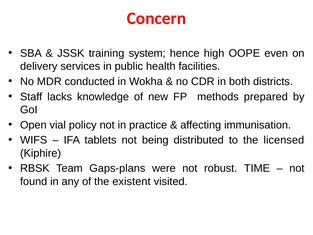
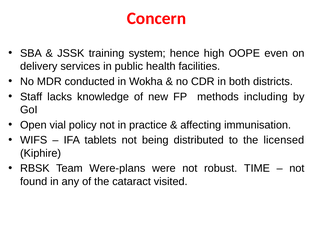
prepared: prepared -> including (266, 97)
Gaps-plans: Gaps-plans -> Were-plans (117, 168)
existent: existent -> cataract (132, 181)
